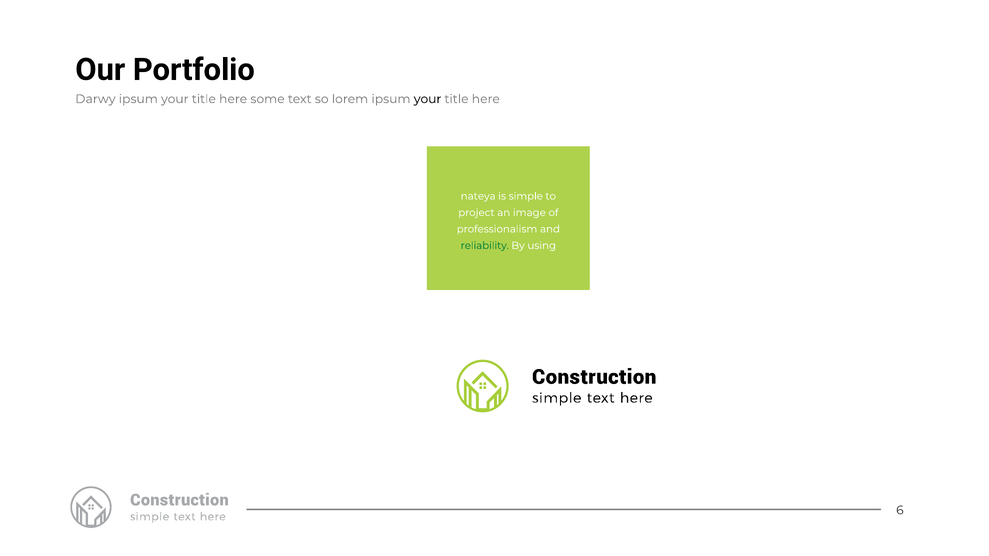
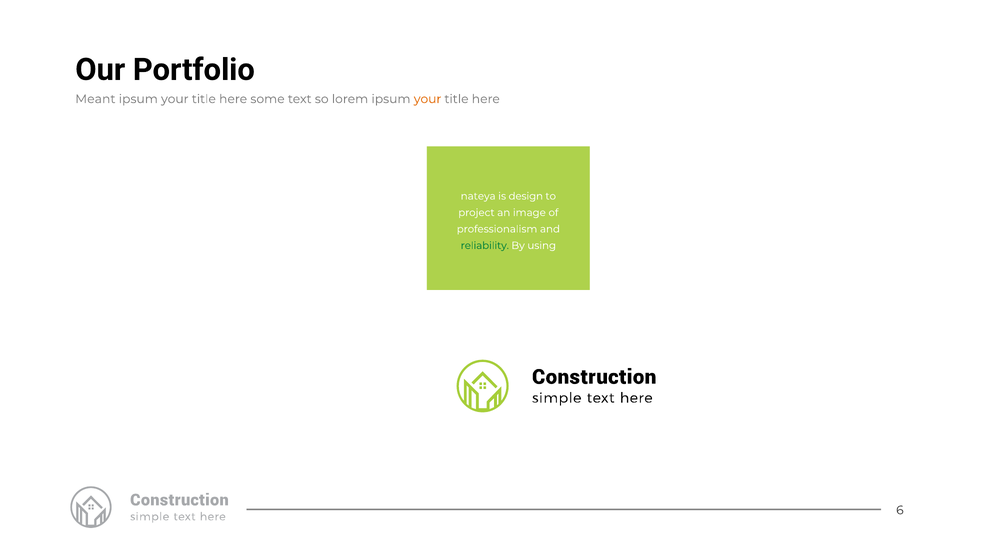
Darwy: Darwy -> Meant (95, 99)
your colour: black -> orange (428, 99)
simple: simple -> design (526, 196)
